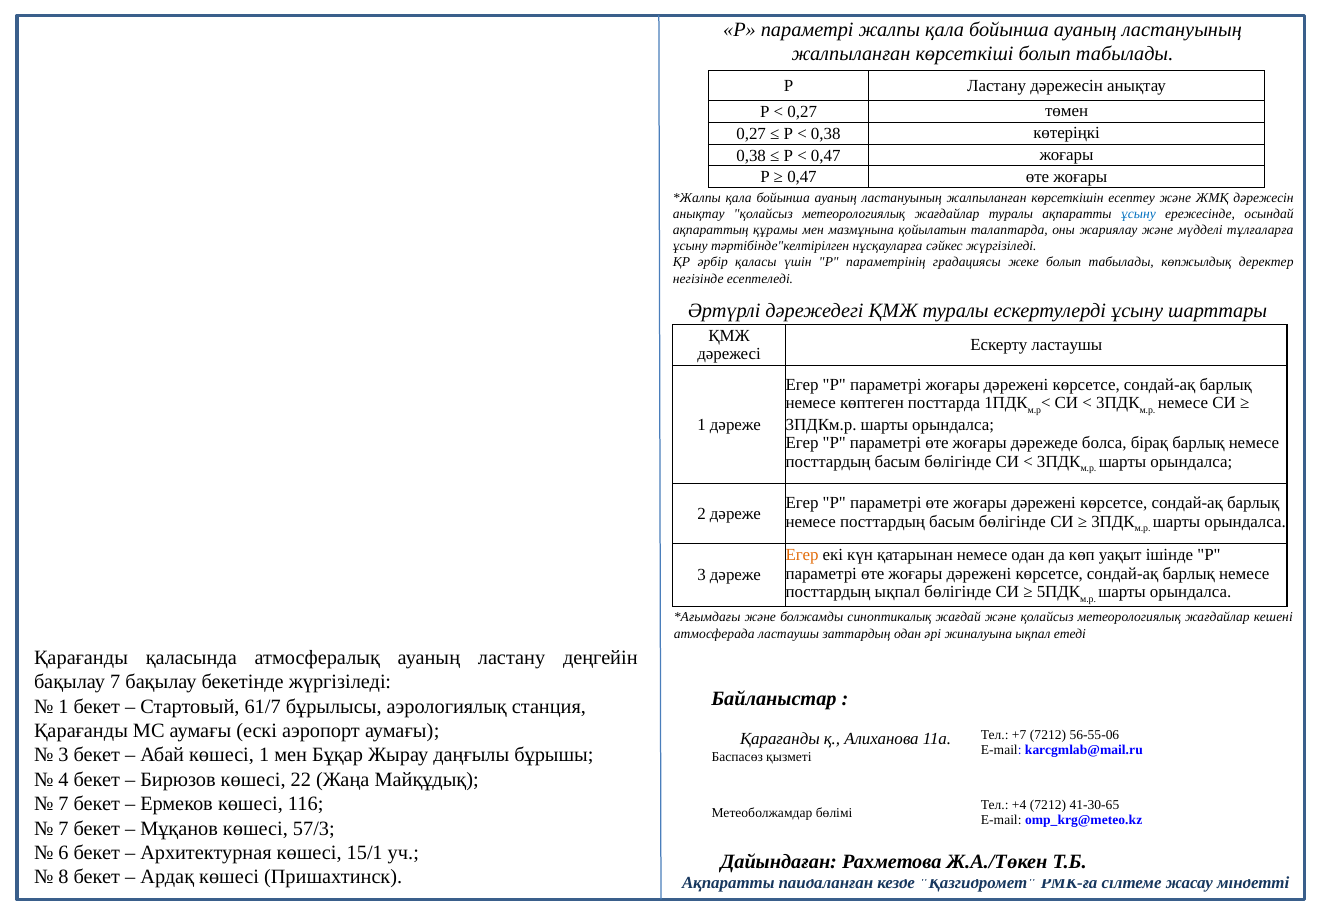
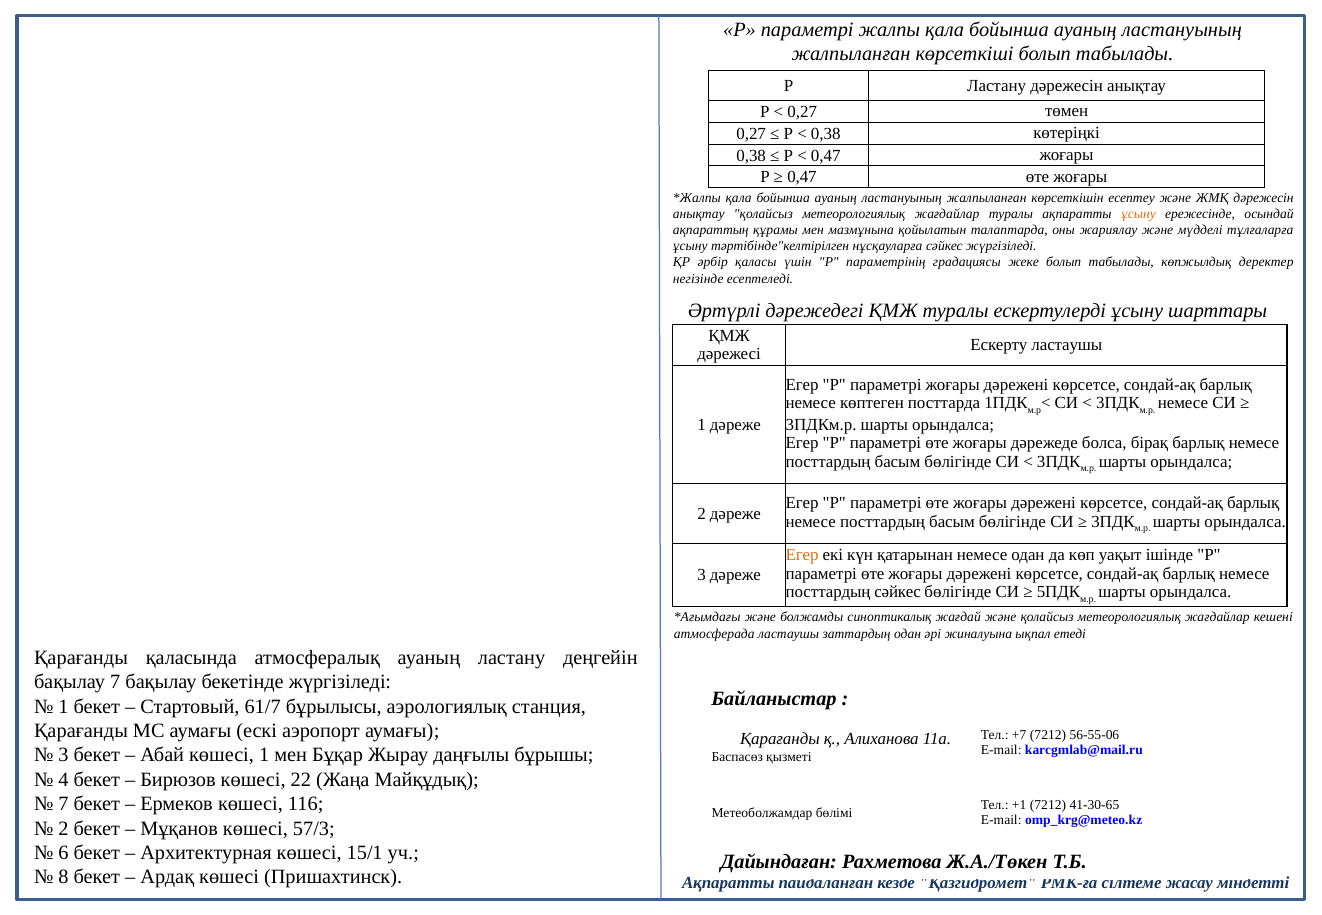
ұсыну colour: blue -> orange (1138, 214)
посттардың ықпал: ықпал -> сәйкес (898, 592)
+4: +4 -> +1 (1019, 805)
7: 7 -> 2 (64, 829)
